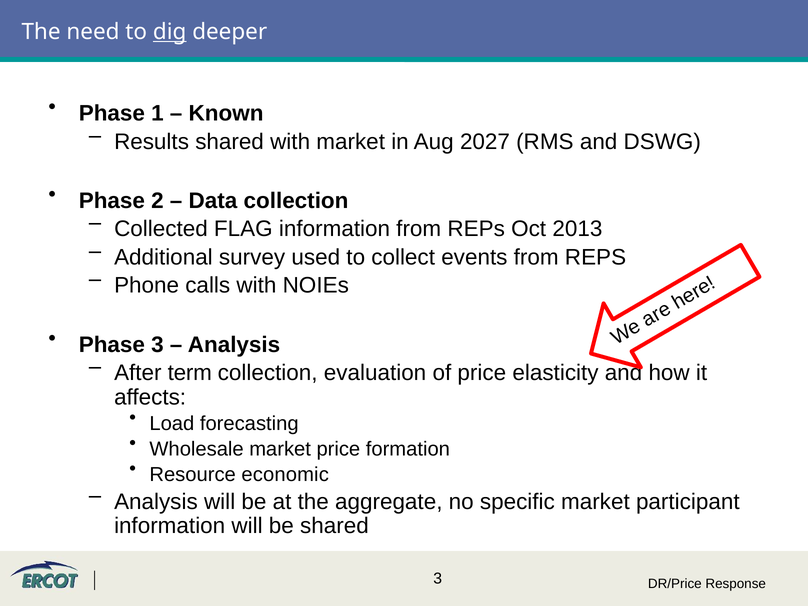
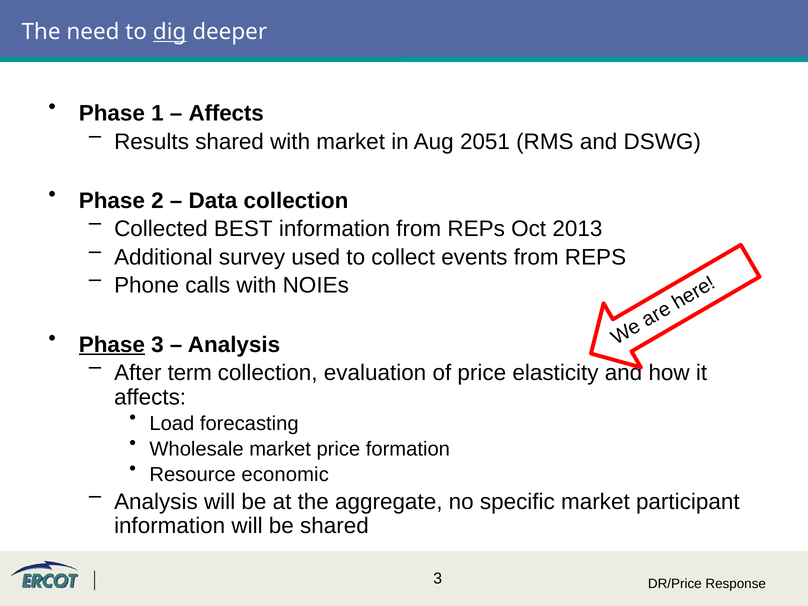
Known: Known -> Affects (226, 113)
2027: 2027 -> 2051 (485, 142)
FLAG: FLAG -> BEST (243, 229)
Phase underline: none -> present (112, 345)
